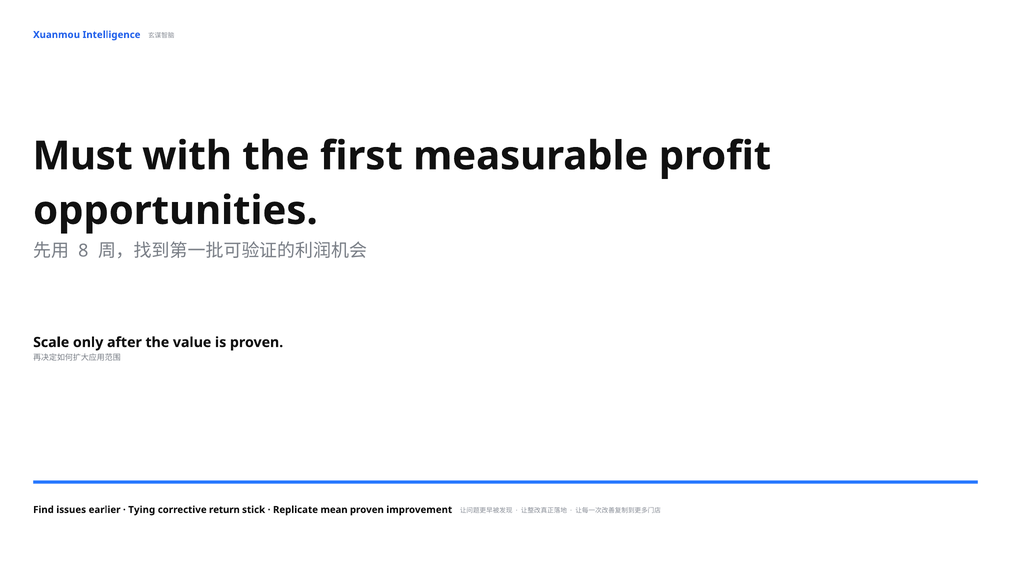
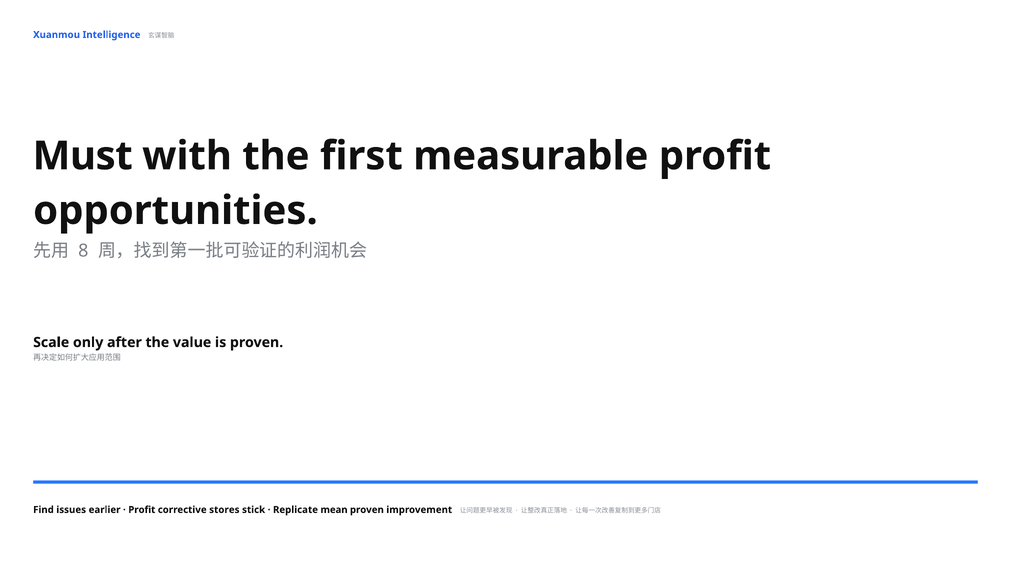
Tying: Tying -> Profit (142, 509)
return: return -> stores (224, 509)
